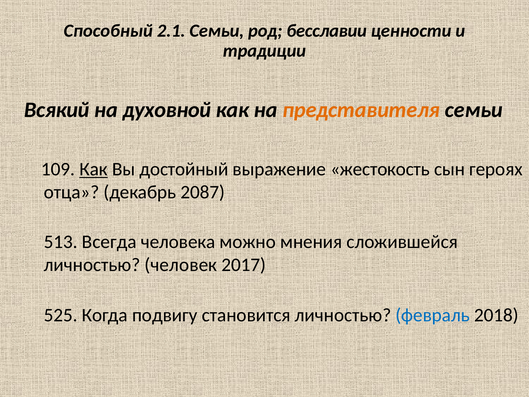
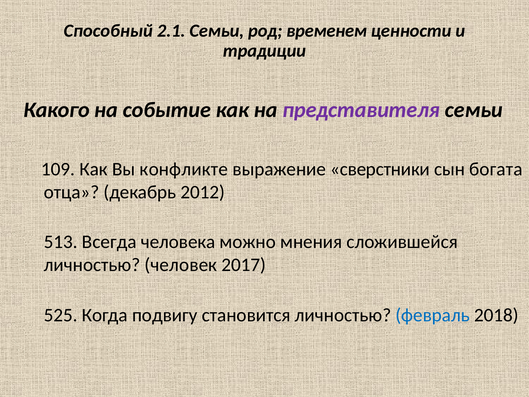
бесславии: бесславии -> временем (327, 31)
Всякий: Всякий -> Какого (57, 110)
духовной: духовной -> событие (167, 110)
представителя colour: orange -> purple (361, 110)
Как underline: present -> none (94, 169)
достойный: достойный -> конфликте (184, 169)
жестокость: жестокость -> сверстники (380, 169)
героях: героях -> богата (496, 169)
2087: 2087 -> 2012 (203, 192)
